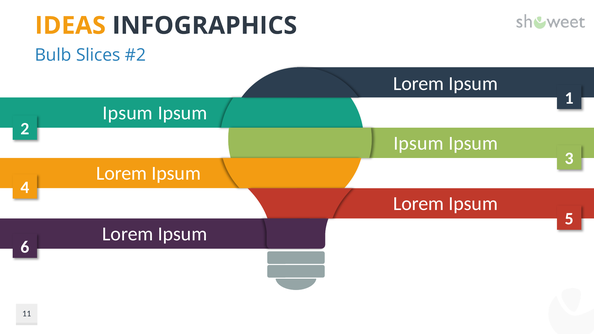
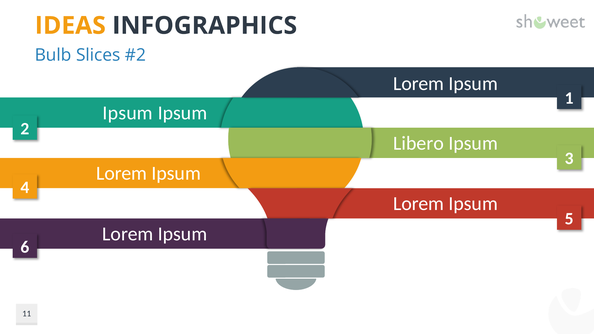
Ipsum: Ipsum -> Libero (418, 143)
